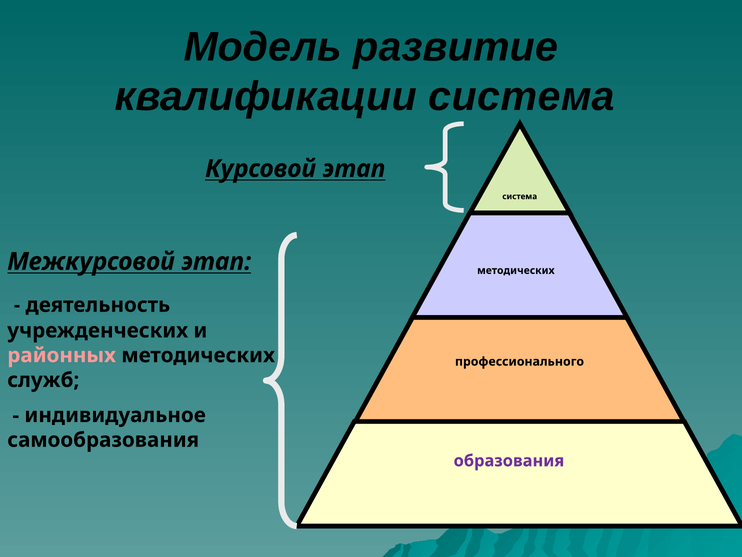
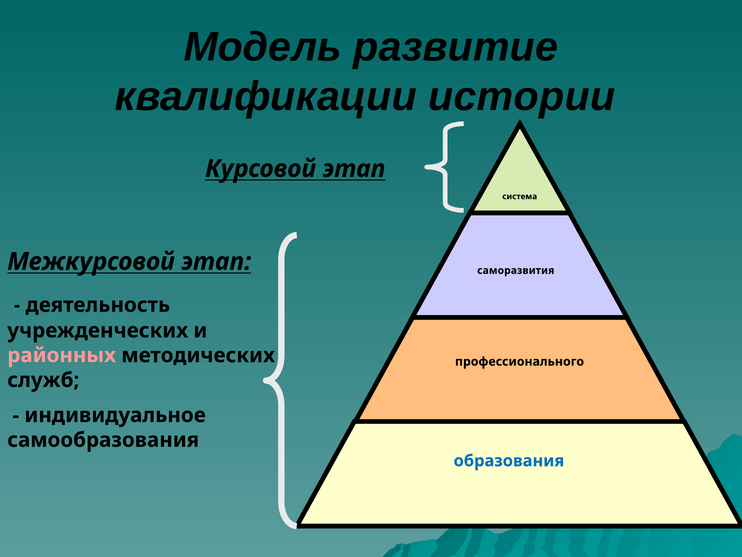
квалификации система: система -> истории (522, 96)
методических: методических -> саморазвития (516, 270)
образования colour: purple -> blue (509, 460)
